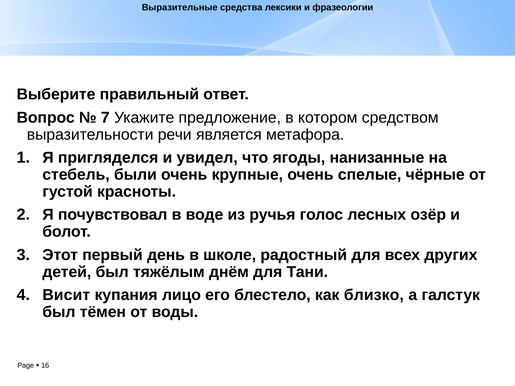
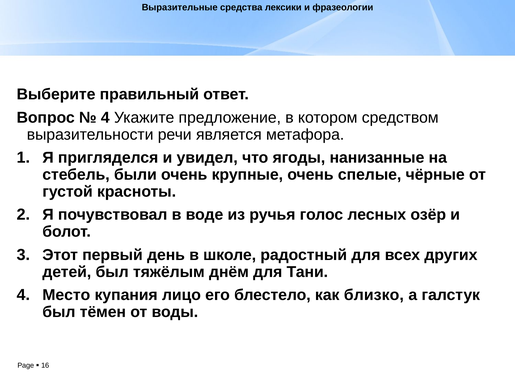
7: 7 -> 4 (105, 118)
Висит: Висит -> Место (66, 295)
